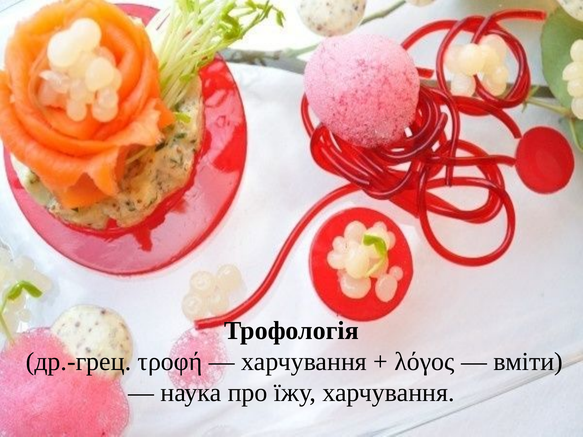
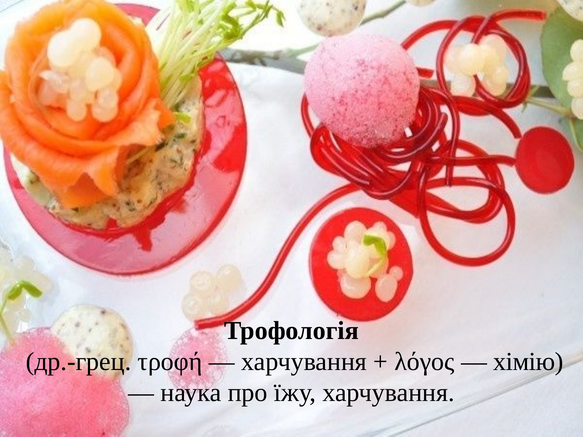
вміти: вміти -> хімію (528, 362)
